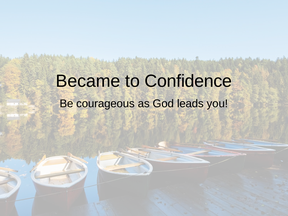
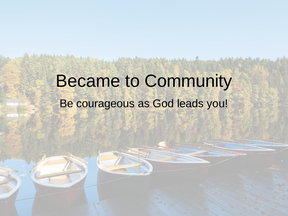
Confidence: Confidence -> Community (188, 81)
